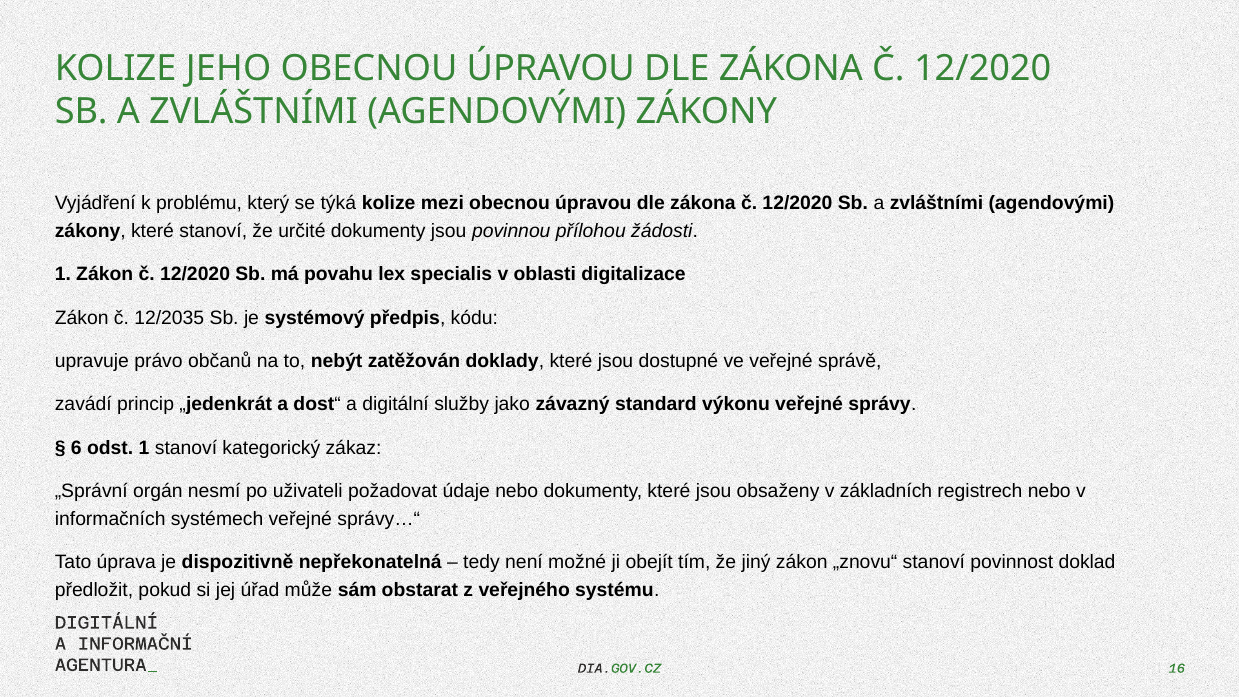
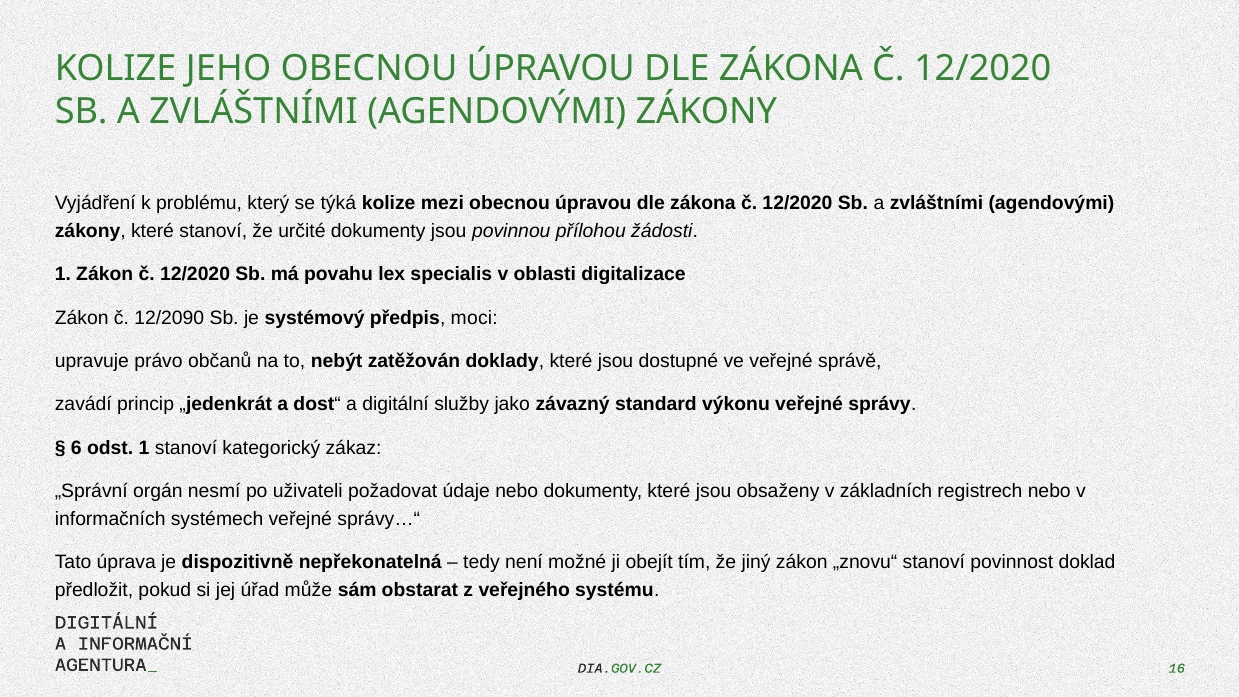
12/2035: 12/2035 -> 12/2090 (169, 318)
kódu: kódu -> moci (474, 318)
